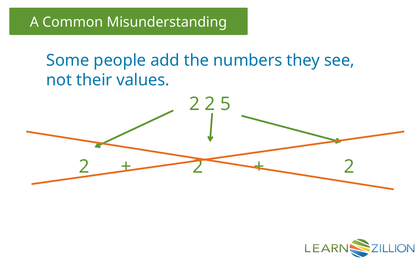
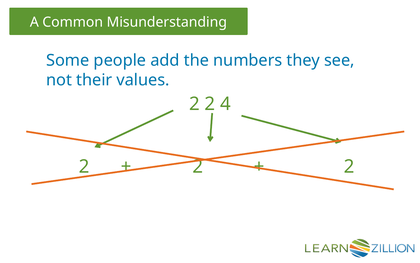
5: 5 -> 4 (226, 104)
